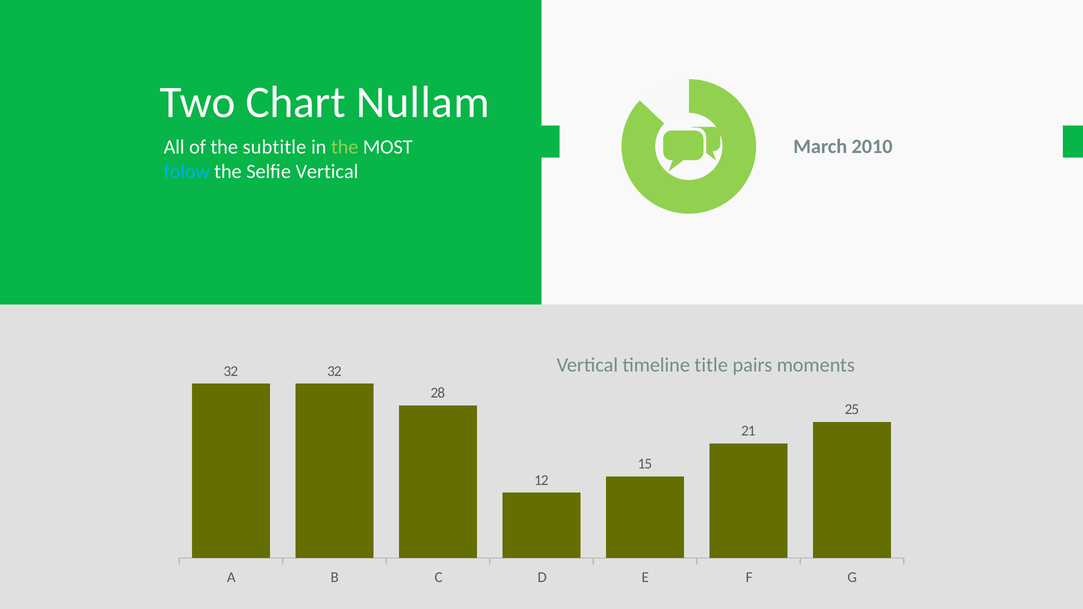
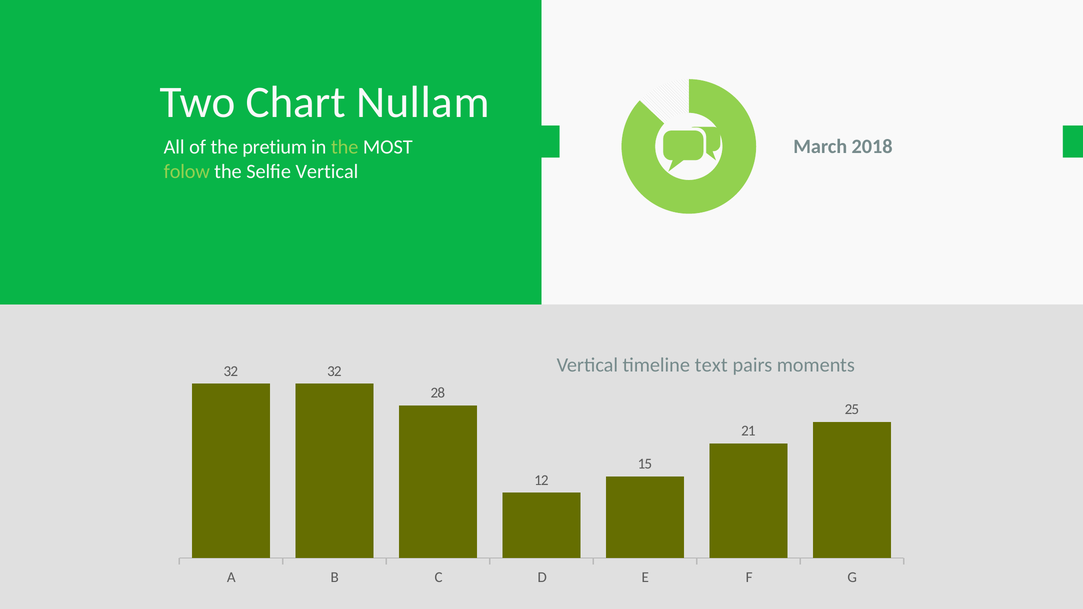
2010: 2010 -> 2018 (872, 147)
subtitle: subtitle -> pretium (275, 147)
folow colour: light blue -> light green (187, 172)
title: title -> text (711, 365)
